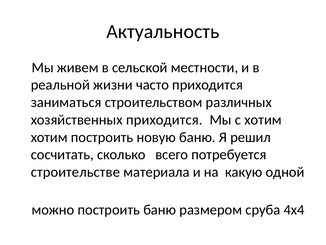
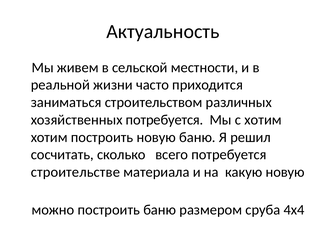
хозяйственных приходится: приходится -> потребуется (165, 120)
какую одной: одной -> новую (285, 172)
